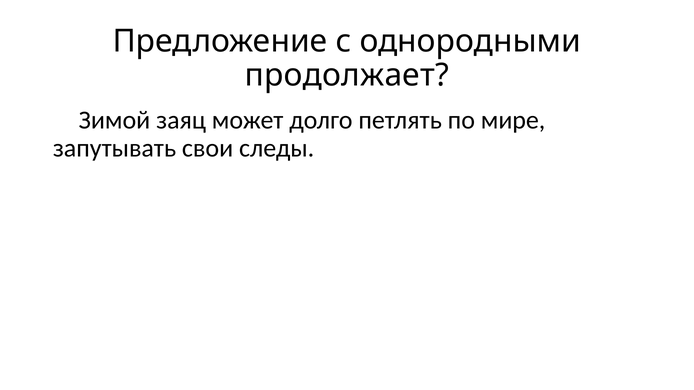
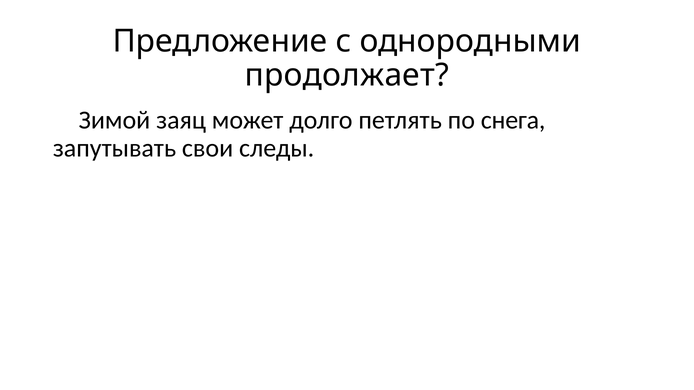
мире: мире -> снега (513, 120)
